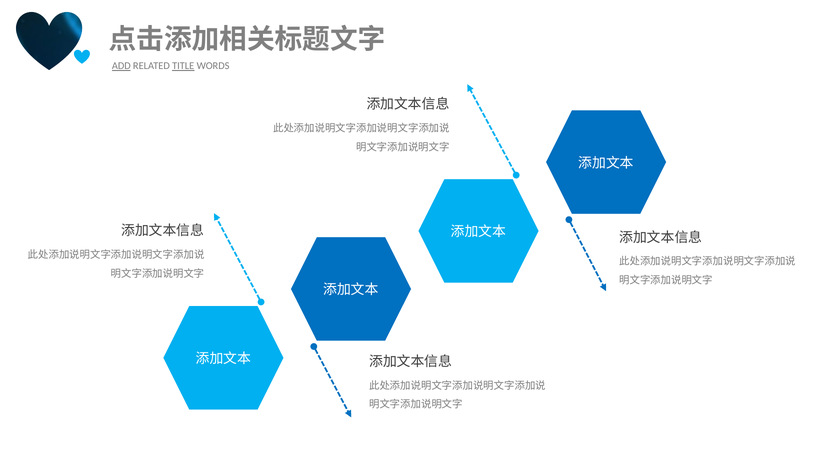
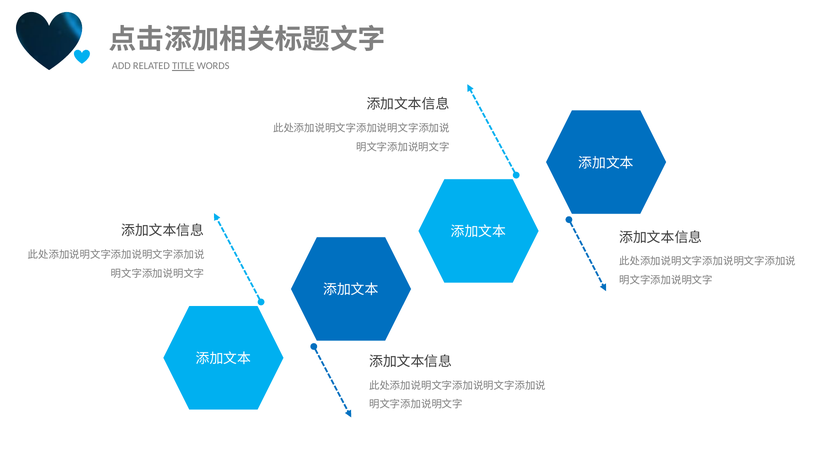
ADD underline: present -> none (121, 66)
